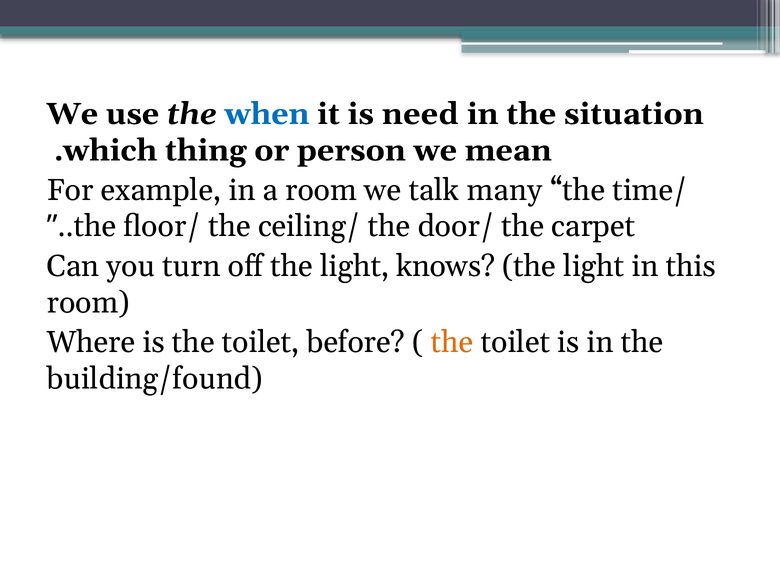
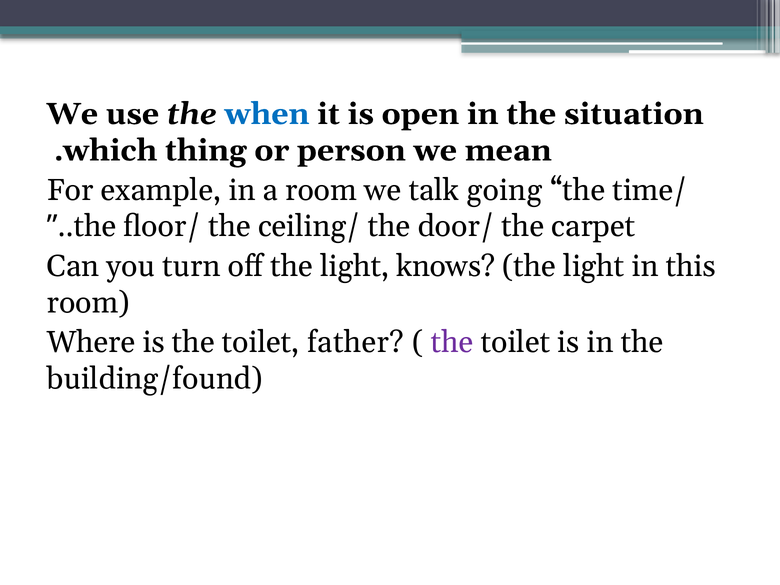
need: need -> open (420, 114)
many: many -> going (504, 190)
before: before -> father (356, 342)
the colour: orange -> purple (452, 342)
